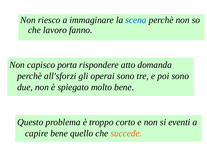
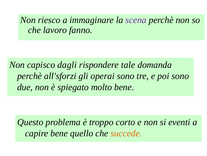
scena colour: blue -> purple (136, 20)
porta: porta -> dagli (67, 65)
atto: atto -> tale (128, 65)
